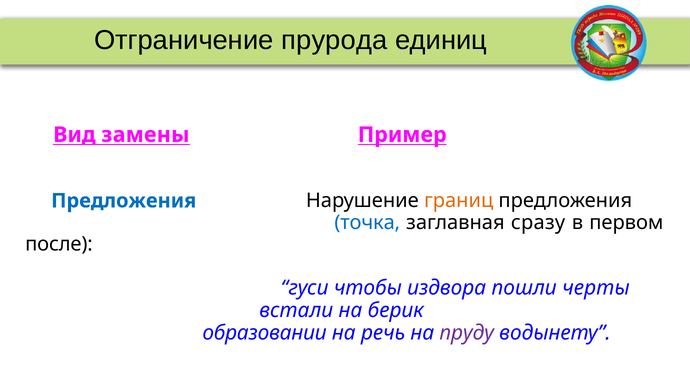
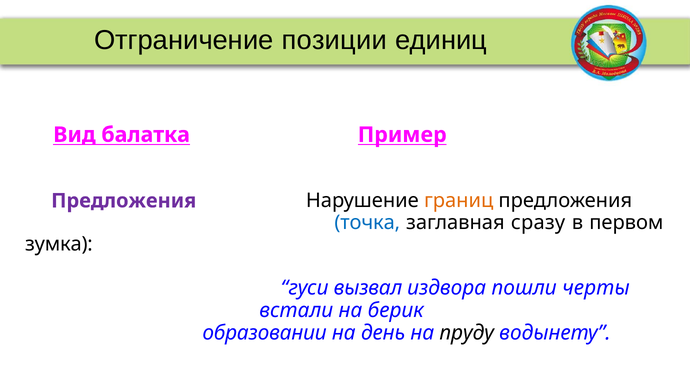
прурода: прурода -> позиции (334, 40)
замены: замены -> балатка (146, 135)
Предложения colour: blue -> purple (124, 201)
после: после -> зумка (59, 244)
чтобы: чтобы -> вызвал (368, 288)
речь: речь -> день (383, 333)
пруду colour: purple -> black (467, 333)
